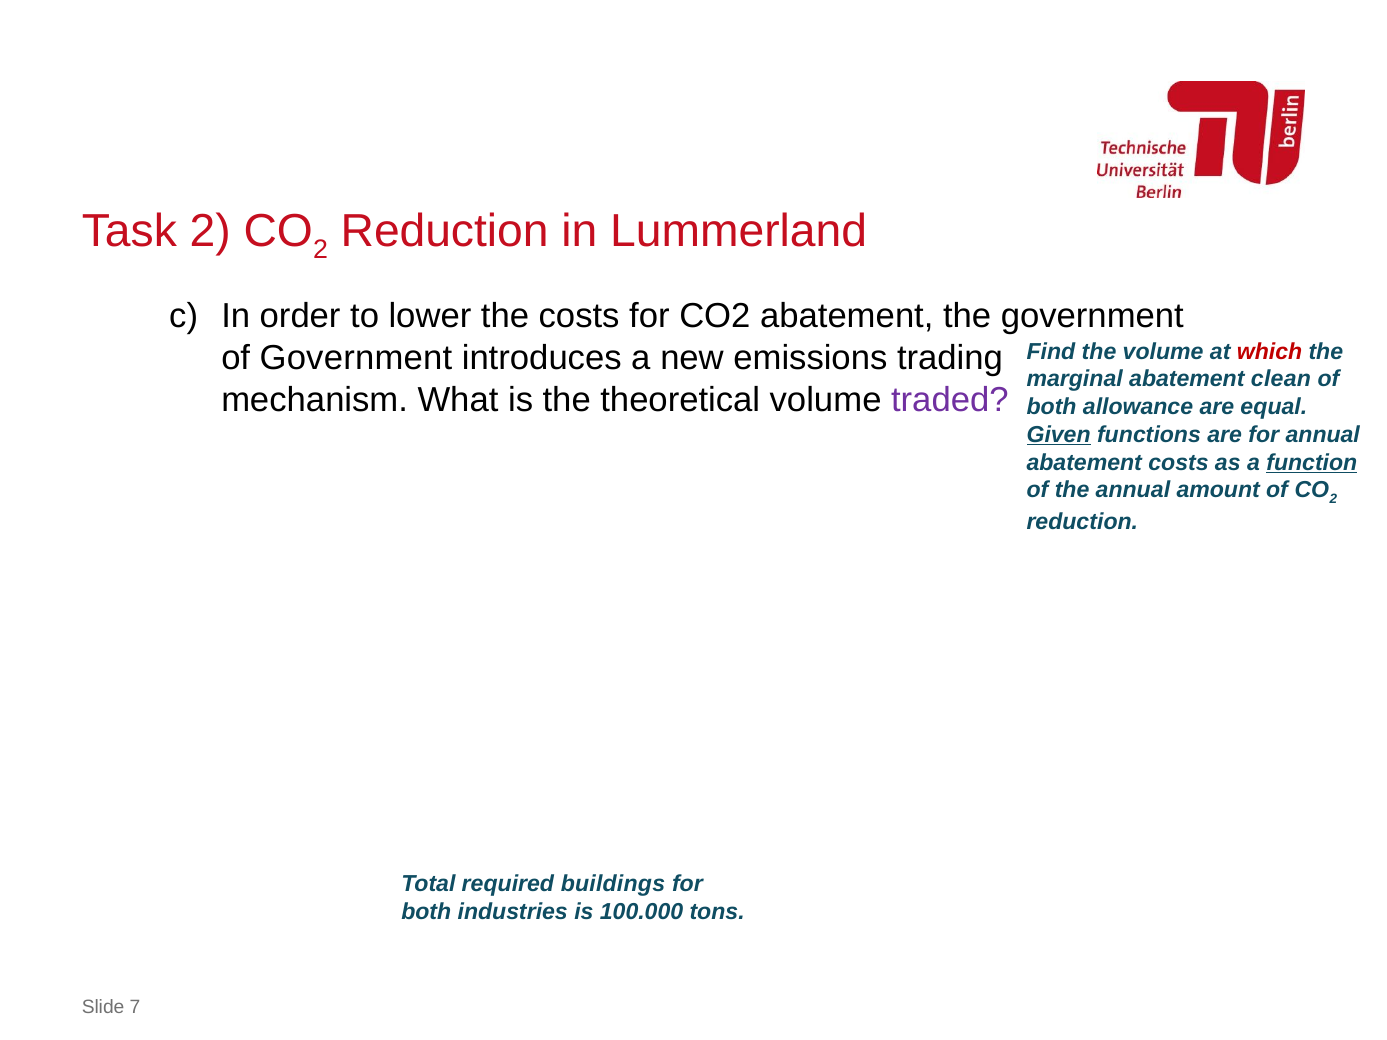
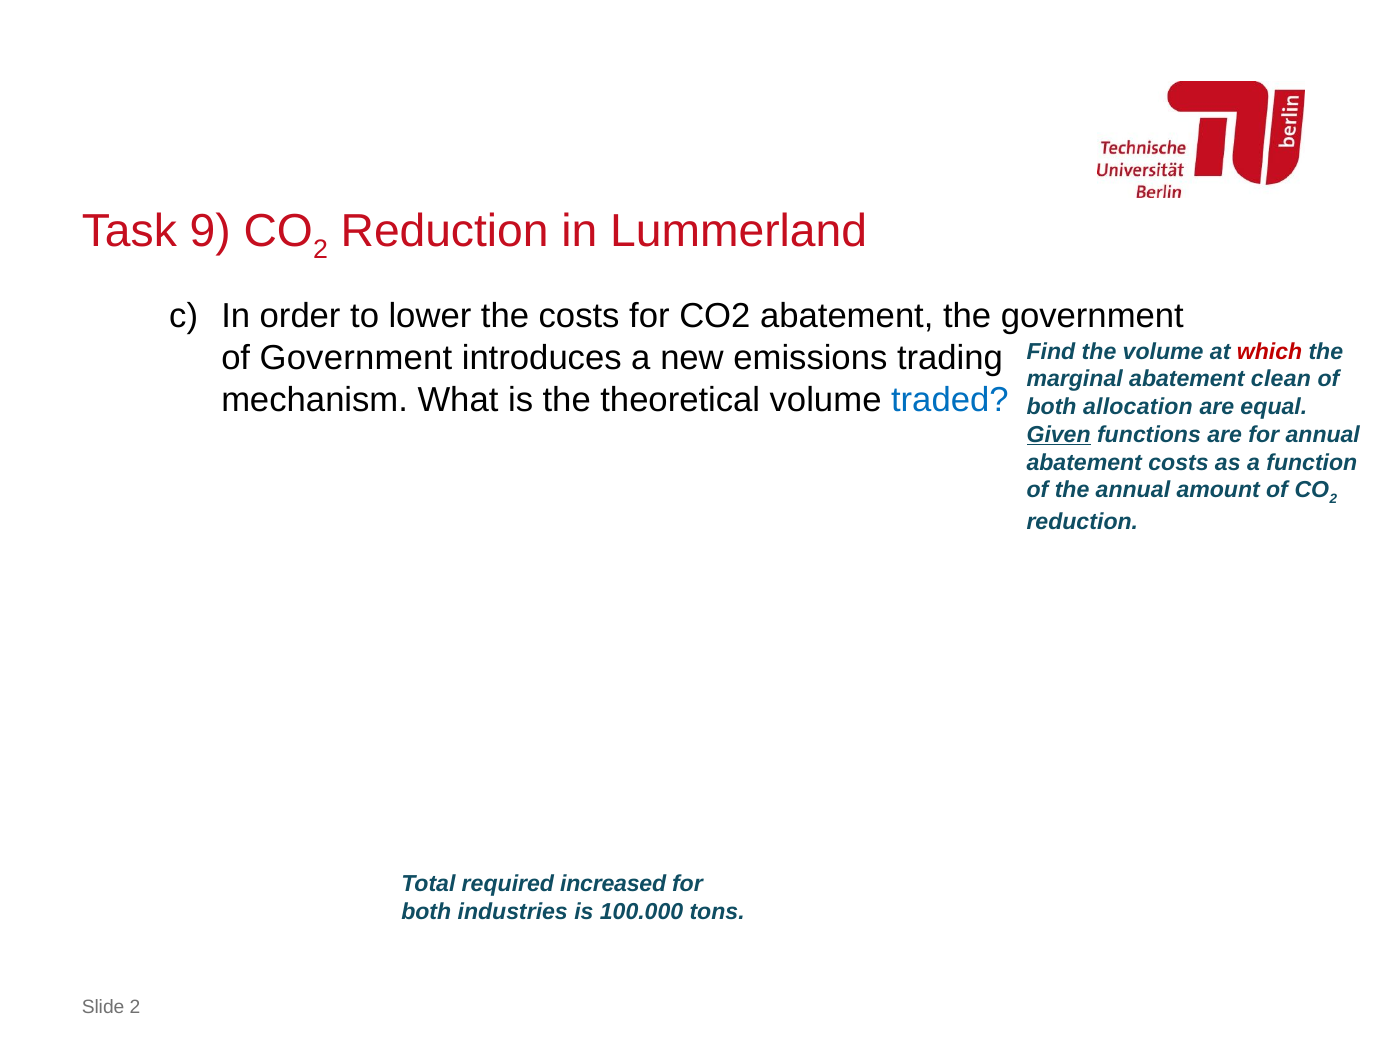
Task 2: 2 -> 9 (210, 232)
traded colour: purple -> blue (950, 401)
allowance: allowance -> allocation (1138, 407)
function underline: present -> none (1312, 463)
buildings: buildings -> increased (613, 885)
Slide 7: 7 -> 2 (135, 1008)
